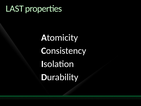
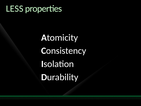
LAST: LAST -> LESS (15, 9)
